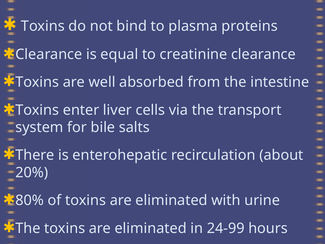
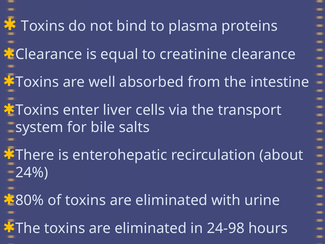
20%: 20% -> 24% (32, 172)
24-99: 24-99 -> 24-98 (226, 228)
